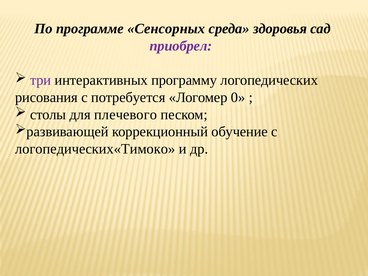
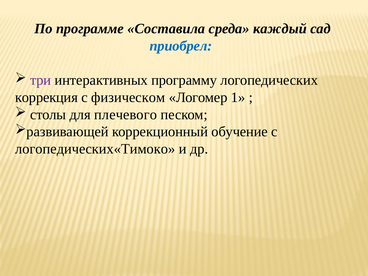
Сенсорных: Сенсорных -> Составила (166, 29)
здоровья: здоровья -> каждый (280, 29)
приобрел colour: purple -> blue (181, 46)
рисования: рисования -> коррекция (46, 97)
потребуется: потребуется -> физическом (128, 97)
0: 0 -> 1 (238, 97)
